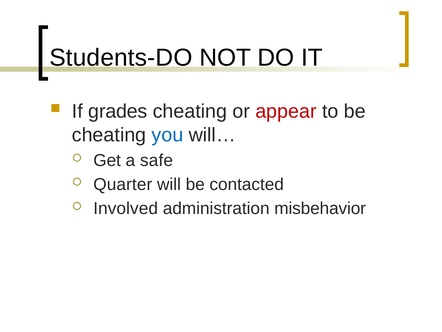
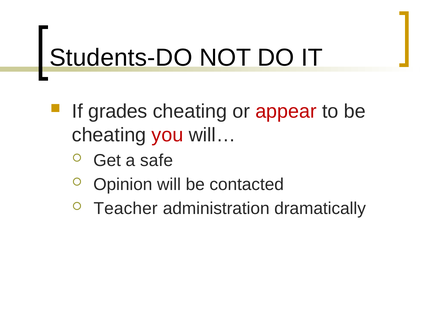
you colour: blue -> red (167, 135)
Quarter: Quarter -> Opinion (123, 184)
Involved: Involved -> Teacher (126, 208)
misbehavior: misbehavior -> dramatically (320, 208)
